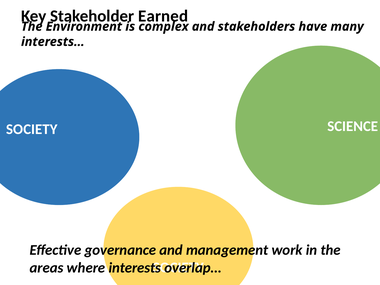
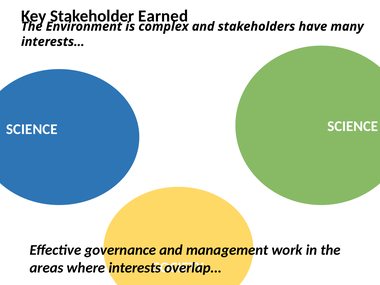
SOCIETY: SOCIETY -> SCIENCE (32, 129)
